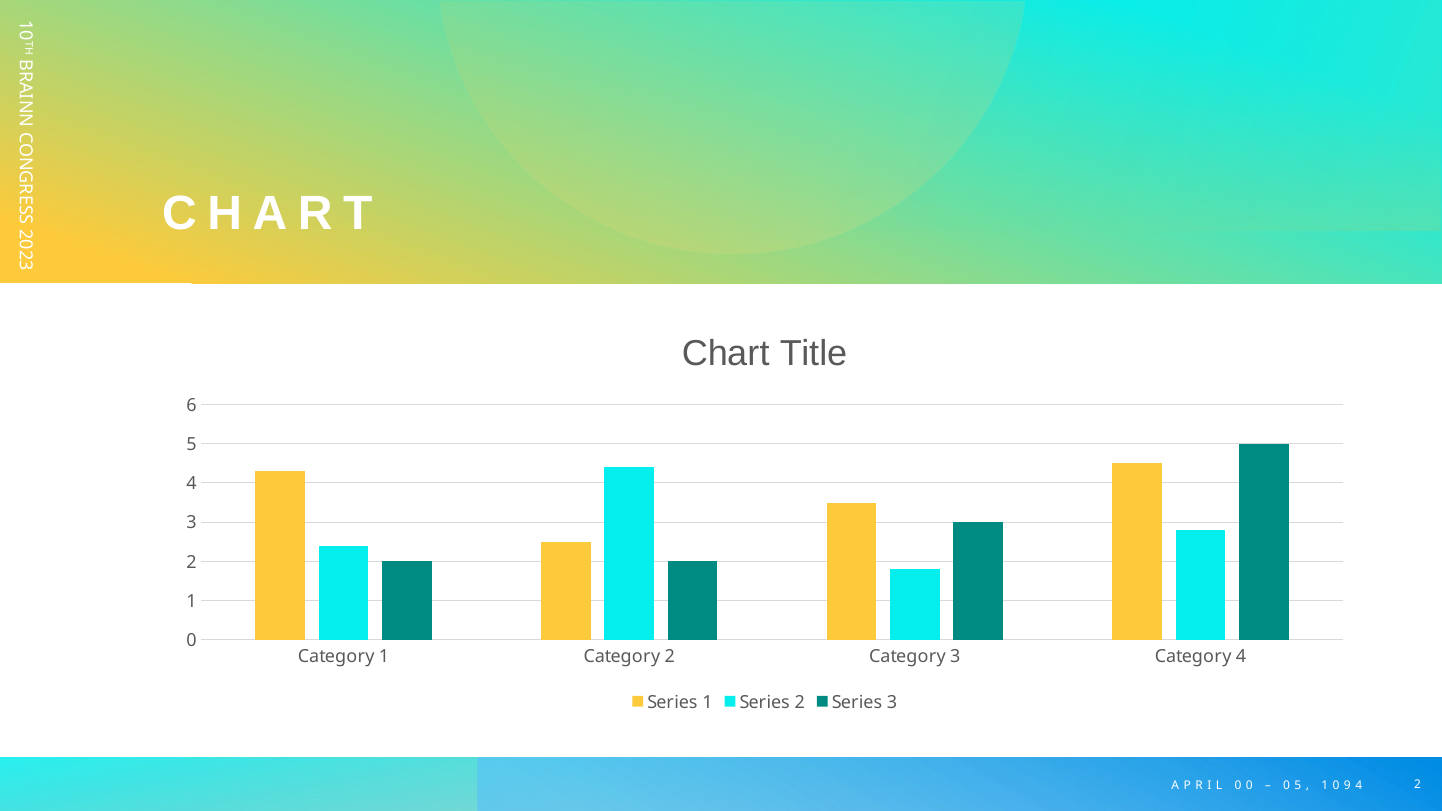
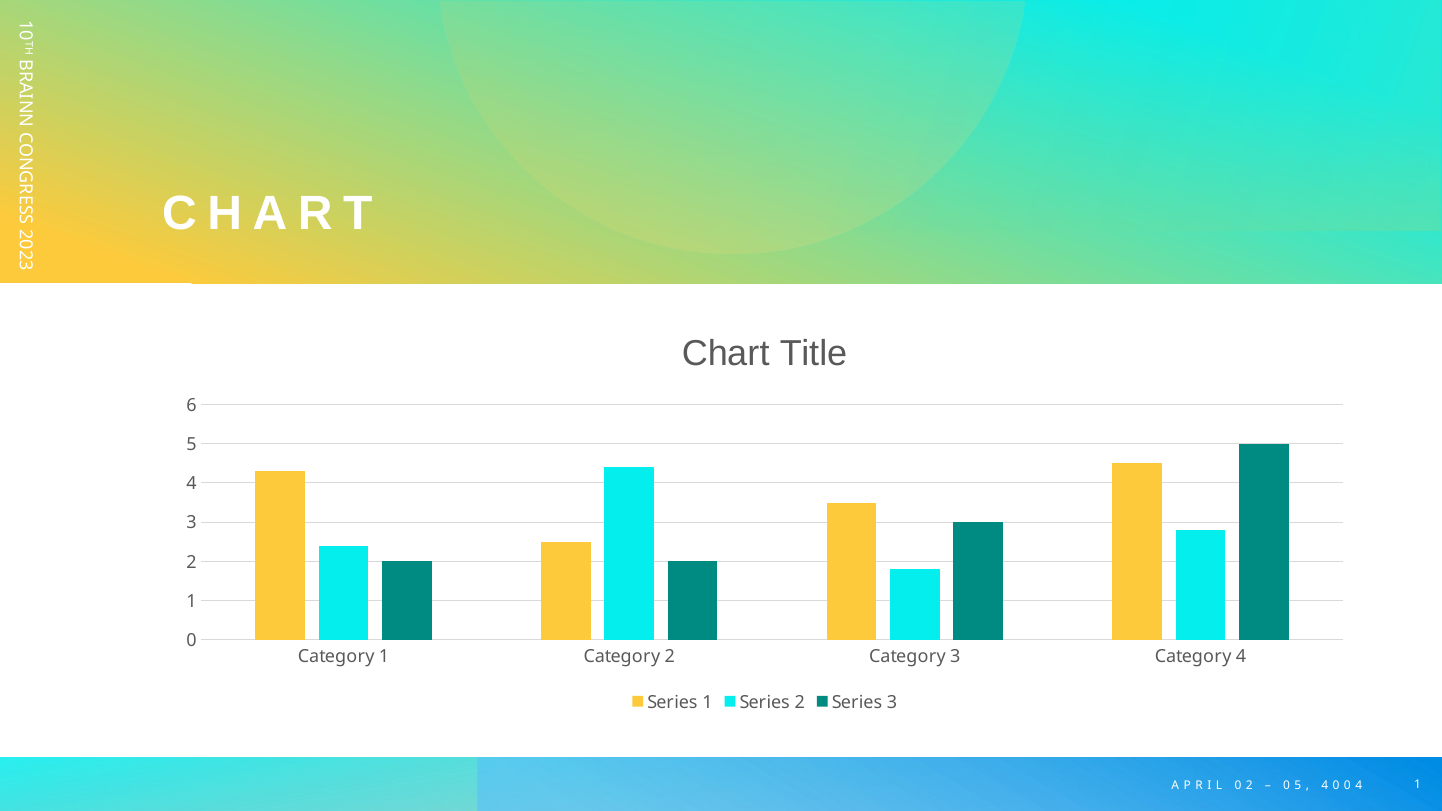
0: 0 -> 2 (1249, 785)
1: 1 -> 4 (1325, 785)
9: 9 -> 0 (1347, 785)
4 2: 2 -> 1 (1418, 784)
